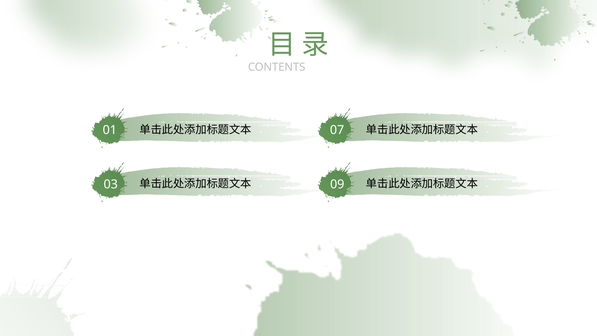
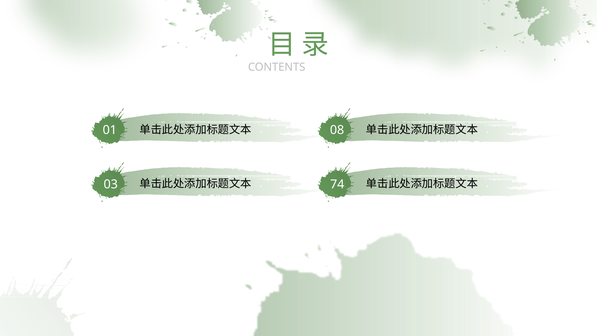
07: 07 -> 08 (337, 130)
09: 09 -> 74 (337, 184)
